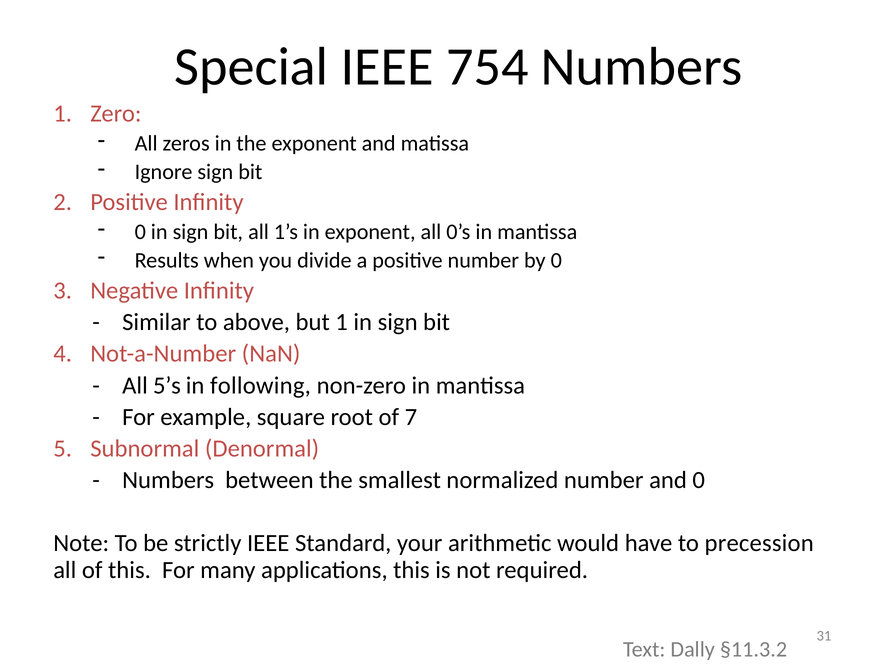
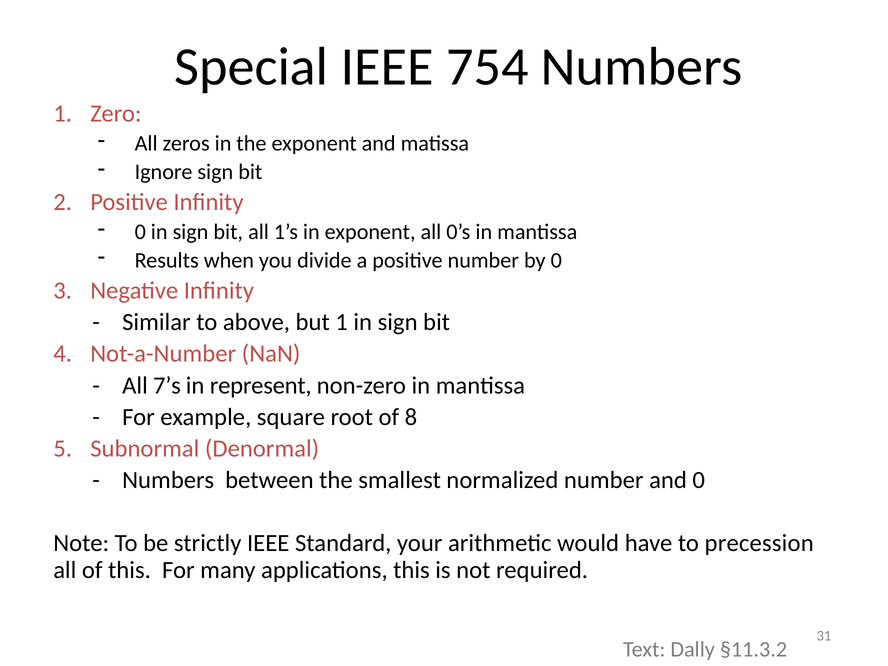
5’s: 5’s -> 7’s (167, 385)
following: following -> represent (261, 385)
7: 7 -> 8 (411, 417)
